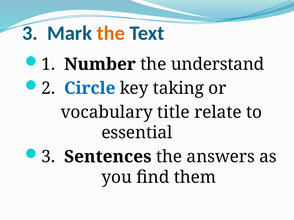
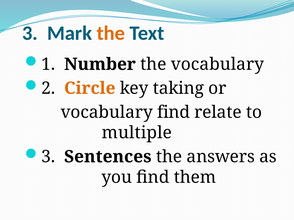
the understand: understand -> vocabulary (217, 64)
Circle colour: blue -> orange (90, 88)
vocabulary title: title -> find (174, 112)
essential: essential -> multiple (137, 133)
